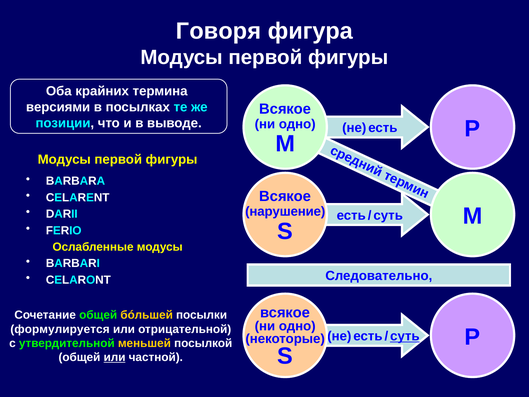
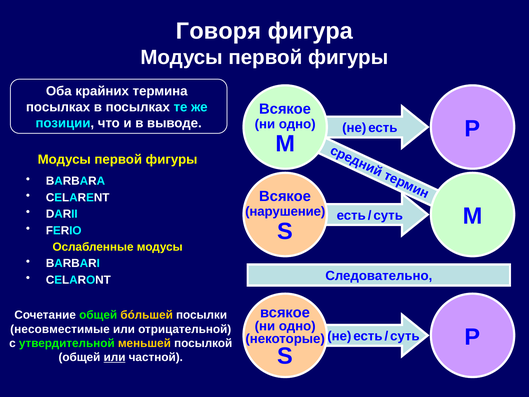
версиями: версиями -> посылках (58, 107)
формулируется: формулируется -> несовместимые (60, 329)
суть underline: present -> none (405, 336)
